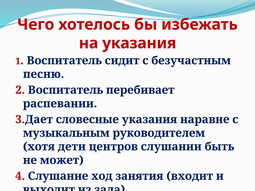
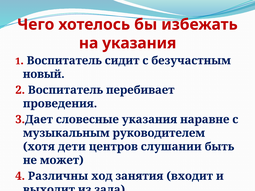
песню: песню -> новый (44, 74)
распевании: распевании -> проведения (60, 104)
Слушание: Слушание -> Различны (58, 176)
